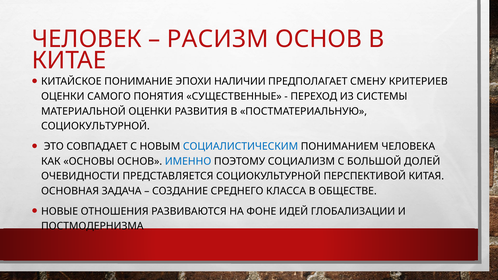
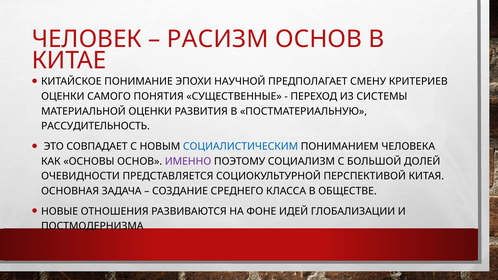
НАЛИЧИИ: НАЛИЧИИ -> НАУЧНОЙ (240, 81)
СОЦИОКУЛЬТУРНОЙ: СОЦИОКУЛЬТУРНОЙ -> РАССУДИТЕЛЬНОСТЬ (95, 126)
ИМЕННО colour: blue -> purple (188, 161)
